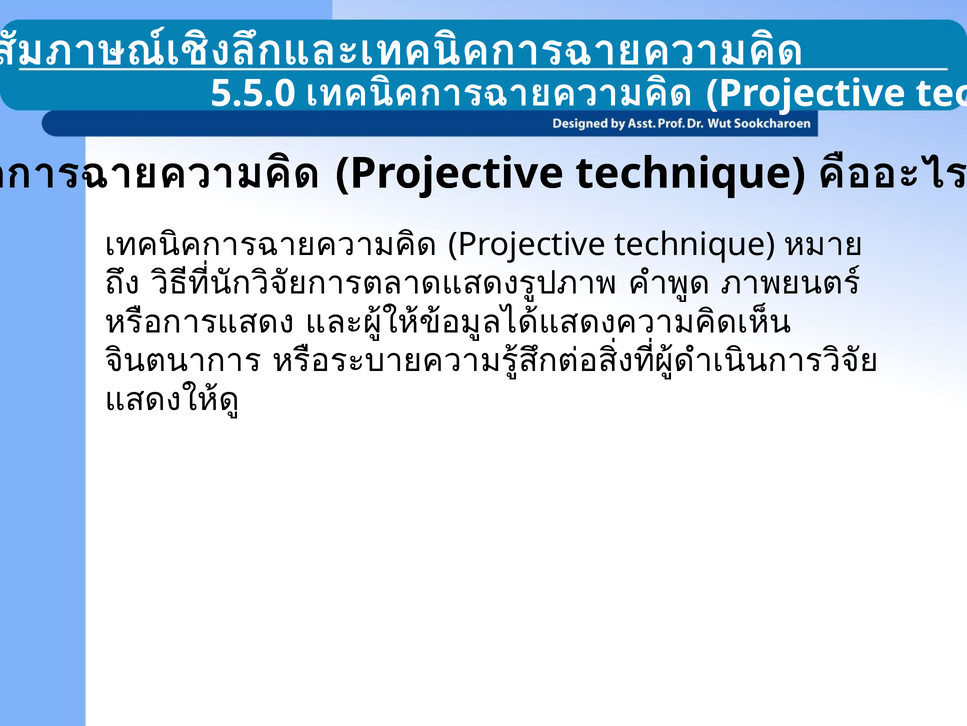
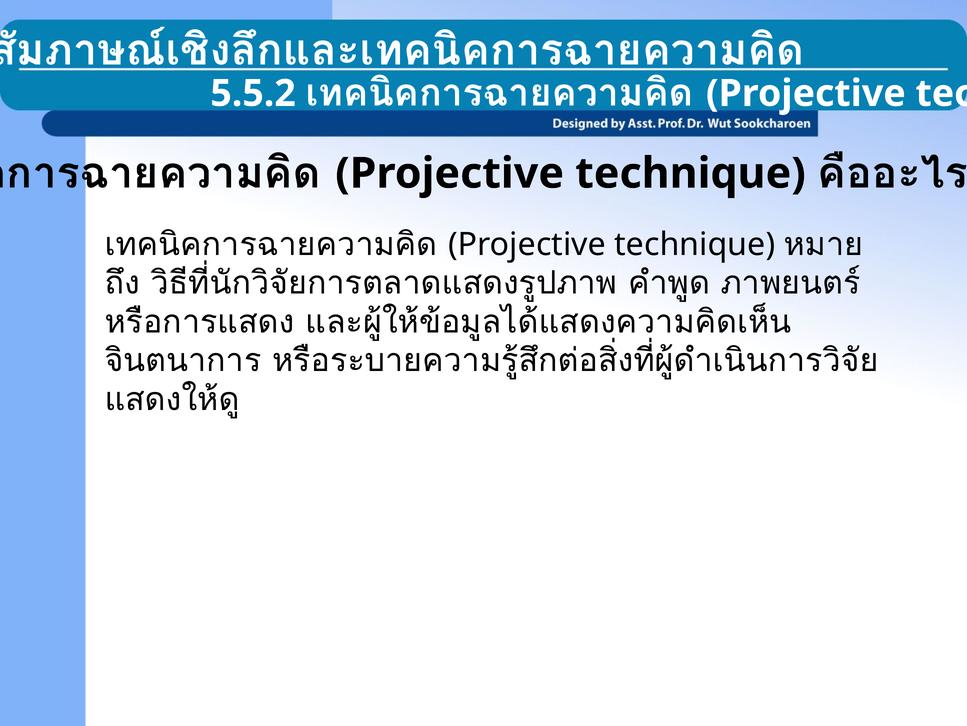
5.5.0: 5.5.0 -> 5.5.2 (253, 93)
